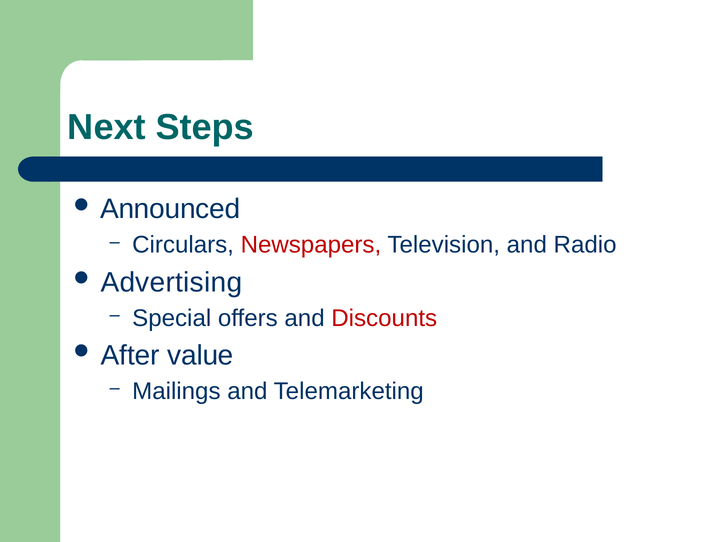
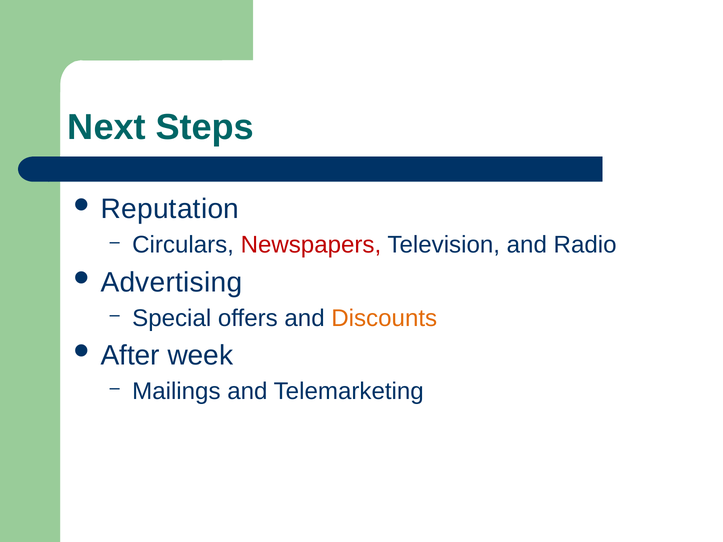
Announced: Announced -> Reputation (170, 209)
Discounts colour: red -> orange (384, 318)
value: value -> week (200, 355)
